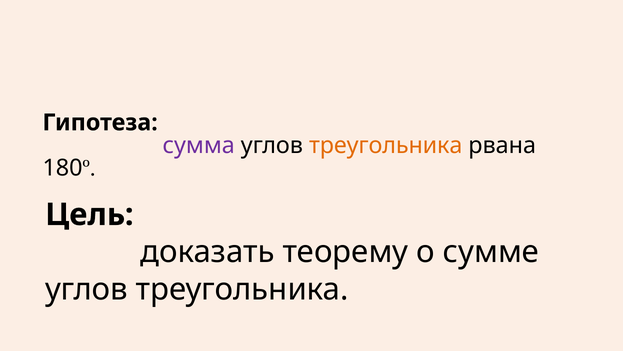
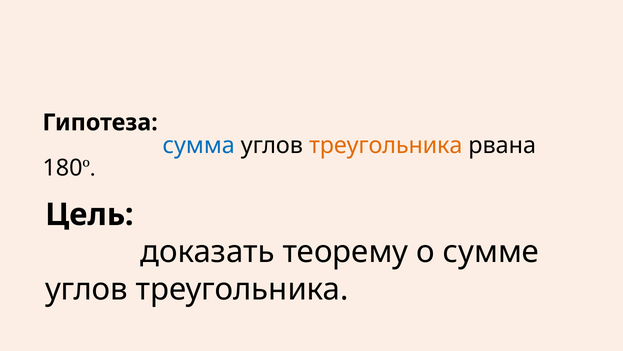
сумма colour: purple -> blue (199, 145)
